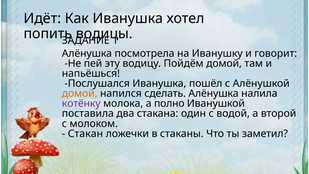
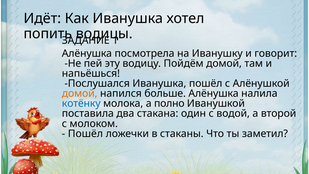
сделать: сделать -> больше (165, 93)
котёнку colour: purple -> blue (81, 103)
Стакан: Стакан -> Пошёл (85, 134)
